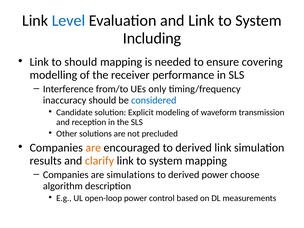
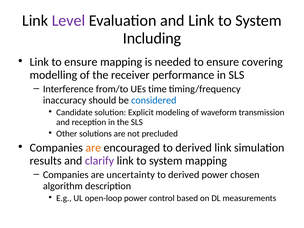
Level colour: blue -> purple (69, 21)
Link to should: should -> ensure (81, 62)
only: only -> time (157, 89)
clarify colour: orange -> purple (100, 161)
simulations: simulations -> uncertainty (131, 175)
choose: choose -> chosen (245, 175)
